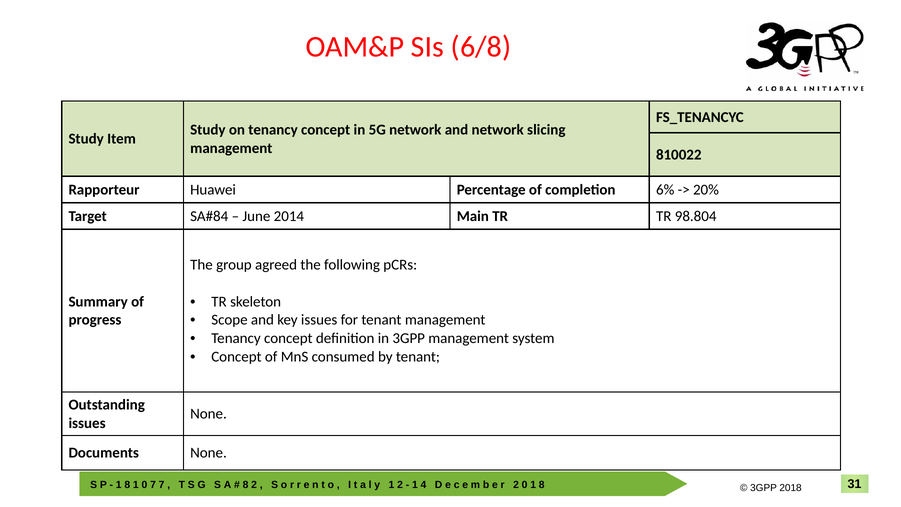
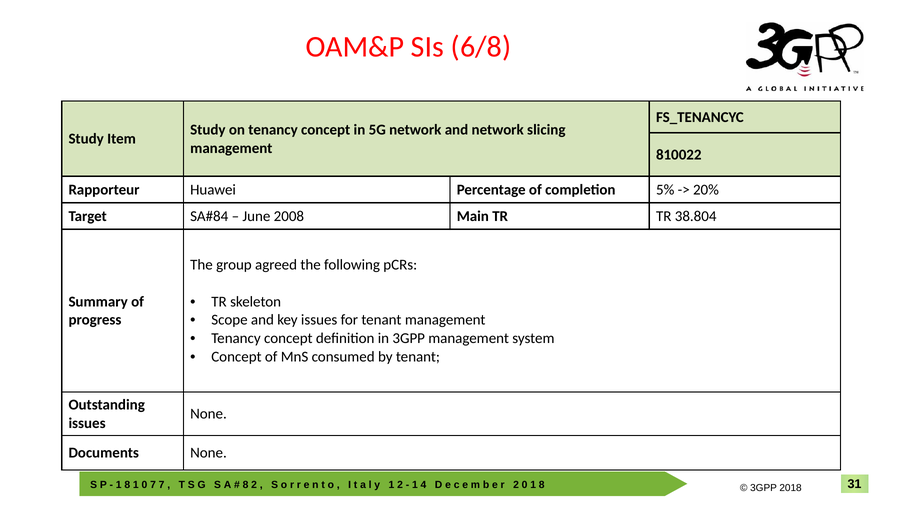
6%: 6% -> 5% (665, 190)
2014: 2014 -> 2008 (289, 216)
98.804: 98.804 -> 38.804 (696, 216)
